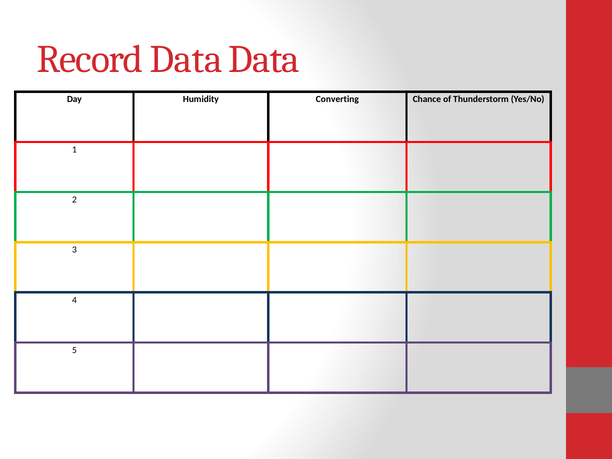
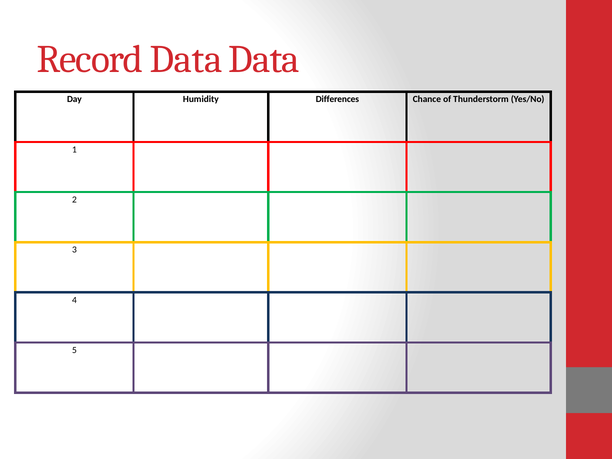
Converting: Converting -> Differences (337, 99)
